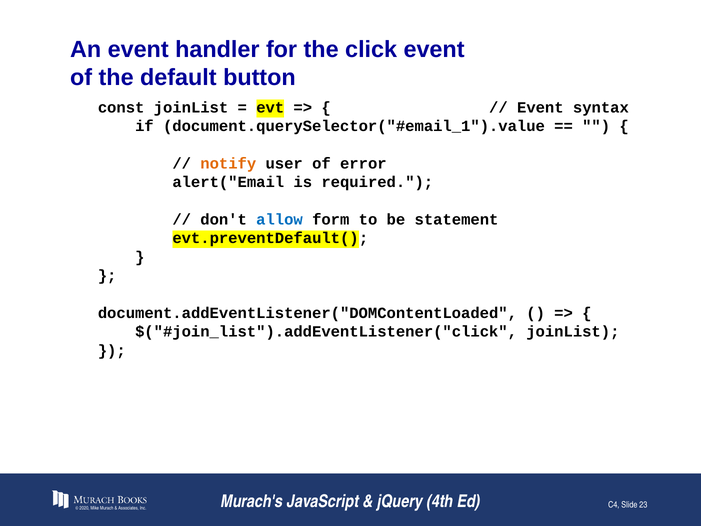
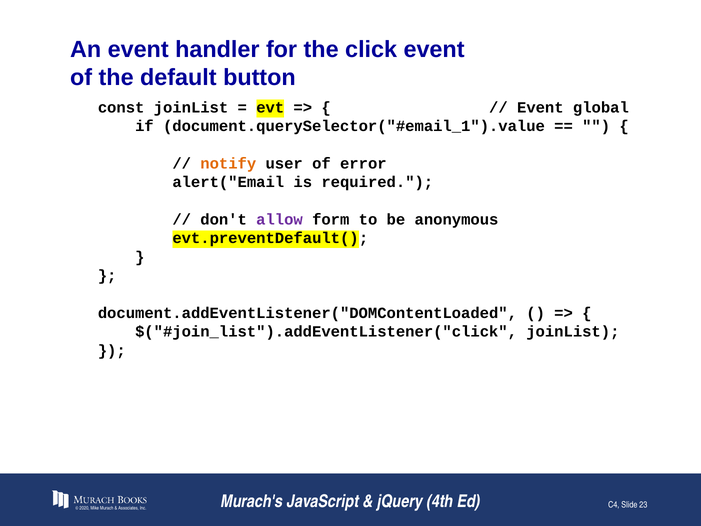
syntax: syntax -> global (601, 107)
allow colour: blue -> purple (280, 220)
statement: statement -> anonymous (457, 220)
